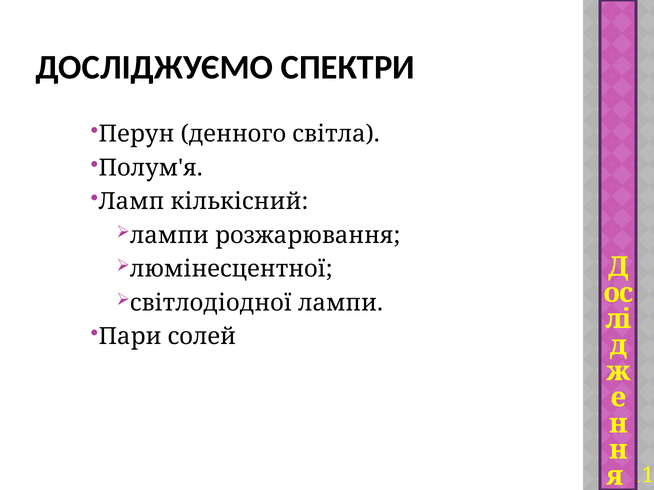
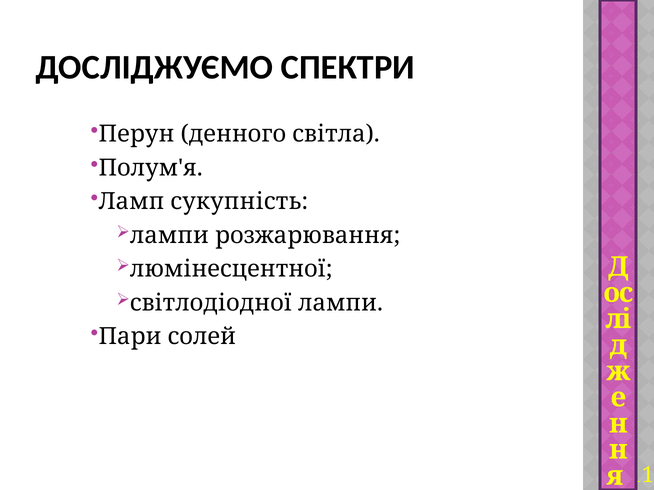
кількісний: кількісний -> сукупність (239, 202)
